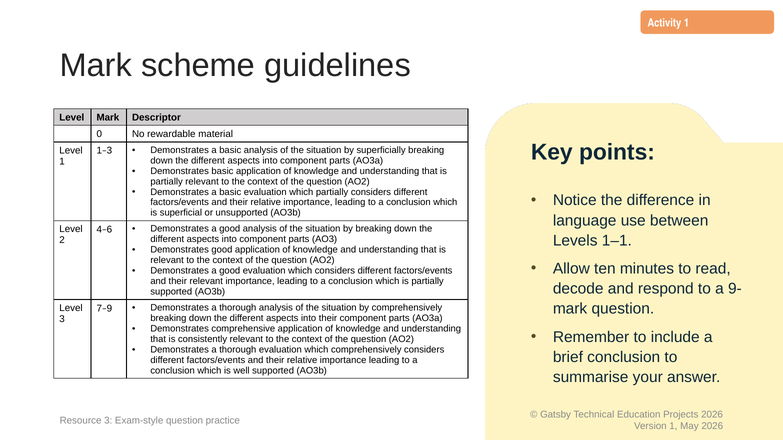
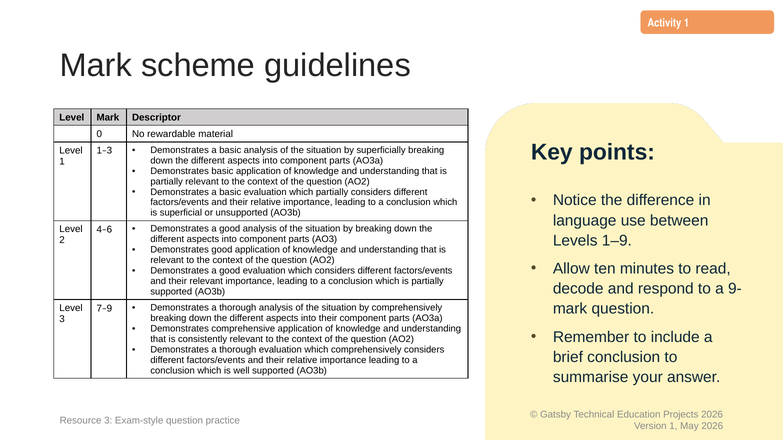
1–1: 1–1 -> 1–9 (617, 241)
